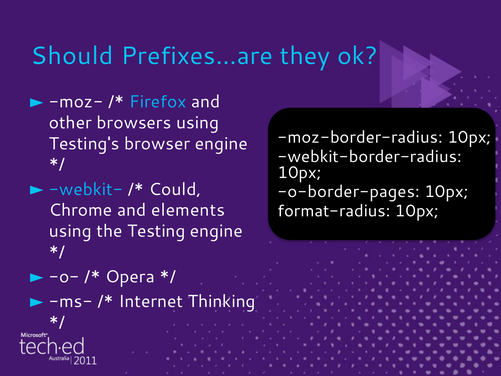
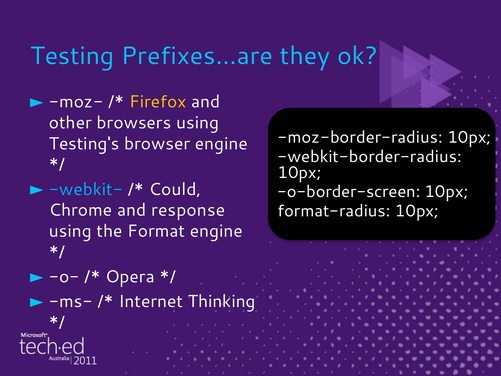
Should: Should -> Testing (72, 56)
Firefox colour: light blue -> yellow (158, 102)
o-border-pages: o-border-pages -> o-border-screen (349, 192)
elements: elements -> response (188, 210)
Testing: Testing -> Format (156, 231)
